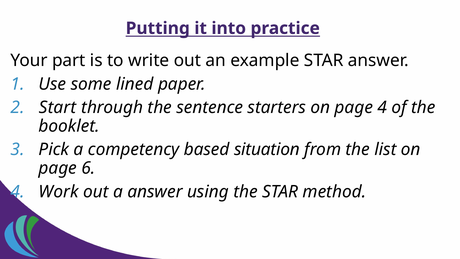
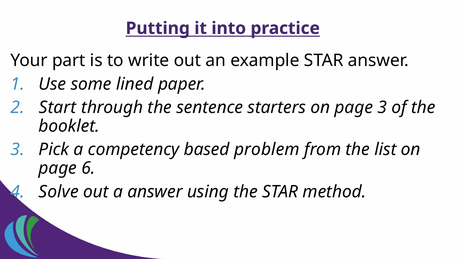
page 4: 4 -> 3 (382, 107)
situation: situation -> problem (267, 149)
Work: Work -> Solve (59, 191)
